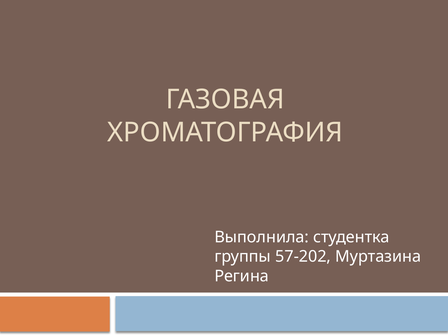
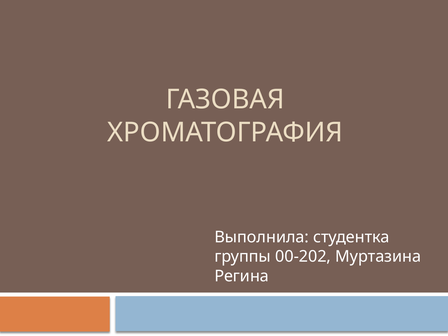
57-202: 57-202 -> 00-202 (303, 257)
